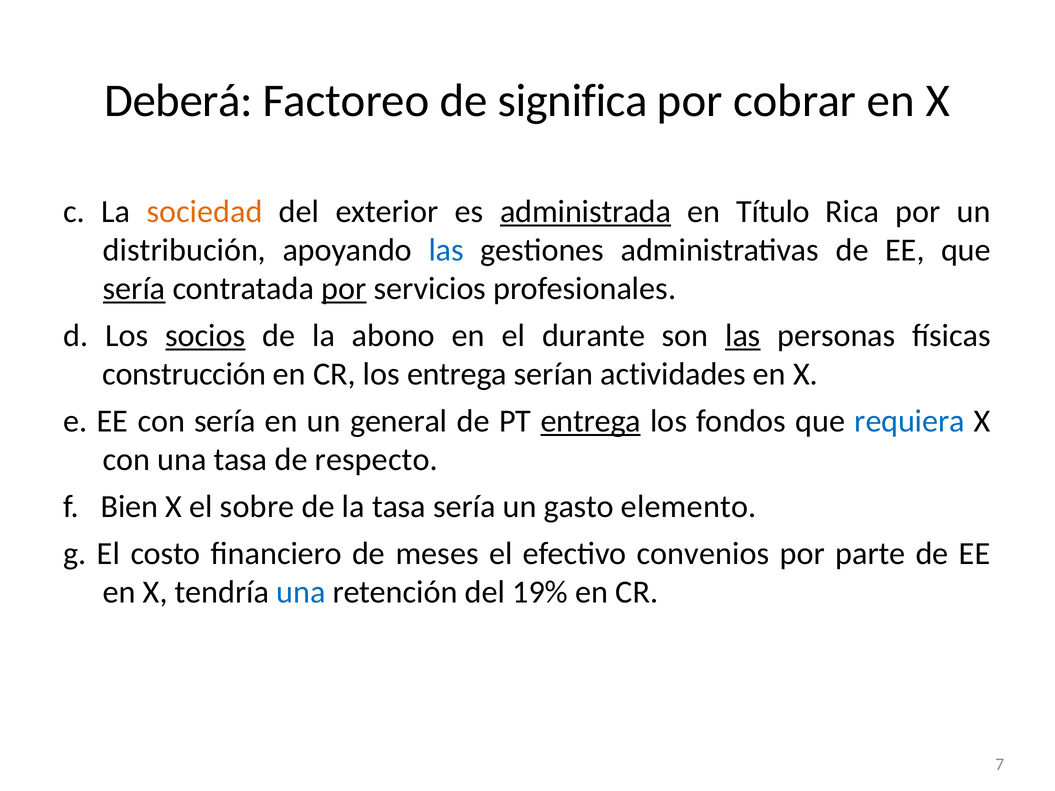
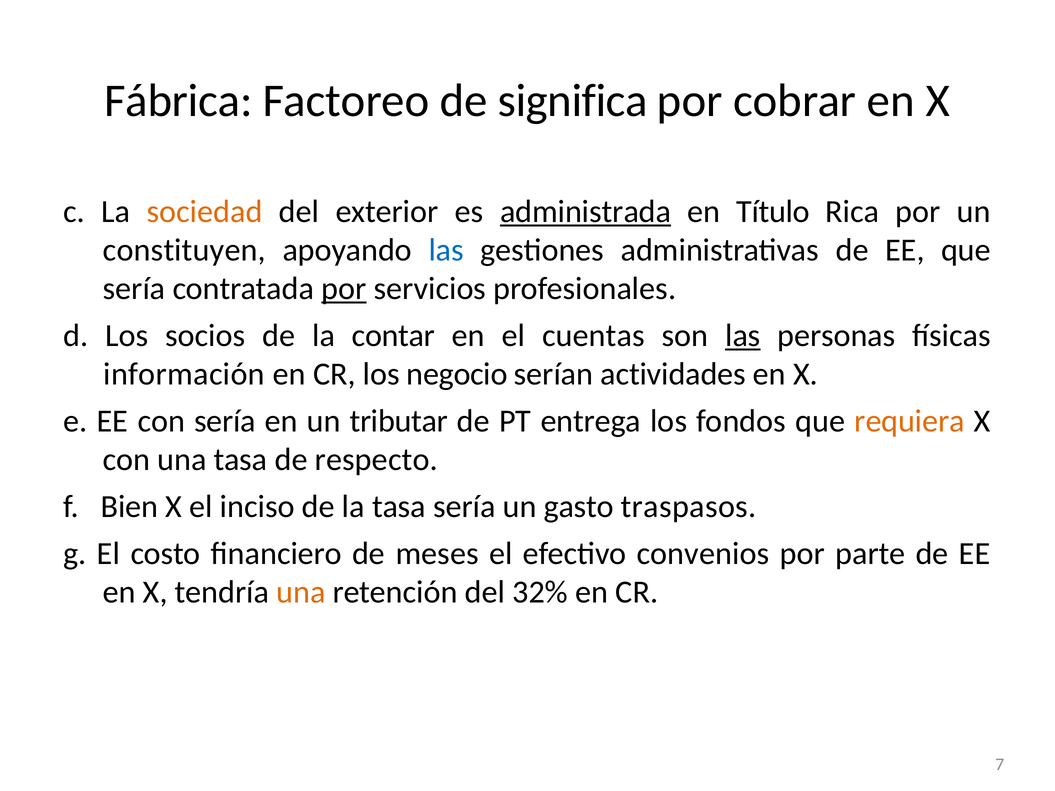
Deberá: Deberá -> Fábrica (178, 101)
distribución: distribución -> constituyen (184, 250)
sería underline: present -> none (134, 289)
socios underline: present -> none (205, 336)
abono: abono -> contar (394, 336)
durante: durante -> cuentas (593, 336)
construcción: construcción -> información (184, 374)
los entrega: entrega -> negocio (457, 374)
general: general -> tributar (399, 421)
entrega underline: present -> none (591, 421)
requiera colour: blue -> orange (910, 421)
sobre: sobre -> inciso (257, 507)
elemento: elemento -> traspasos (689, 507)
una colour: blue -> orange (301, 592)
19%: 19% -> 32% (540, 592)
